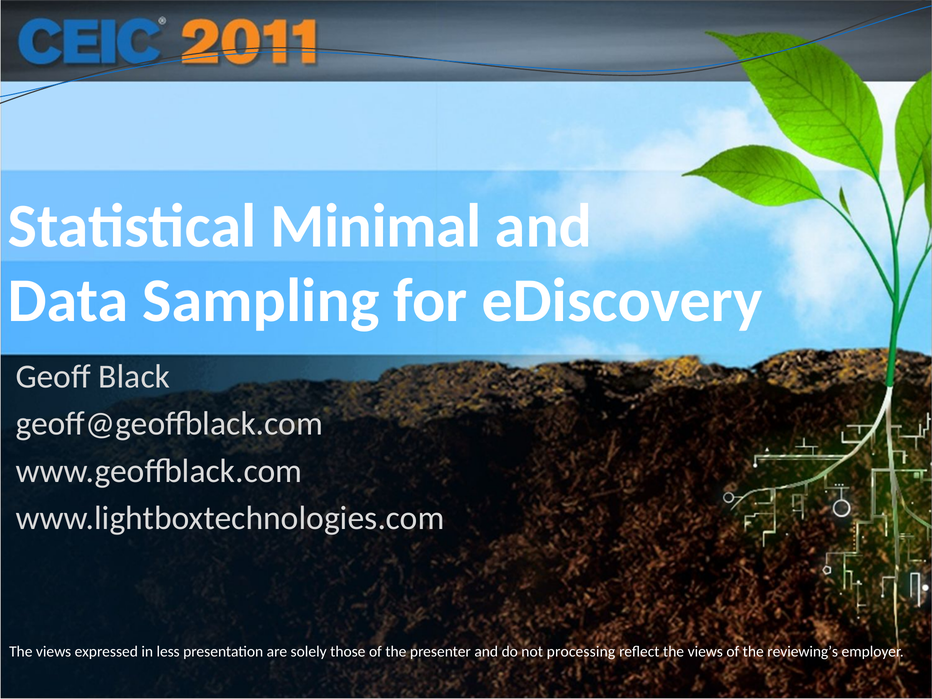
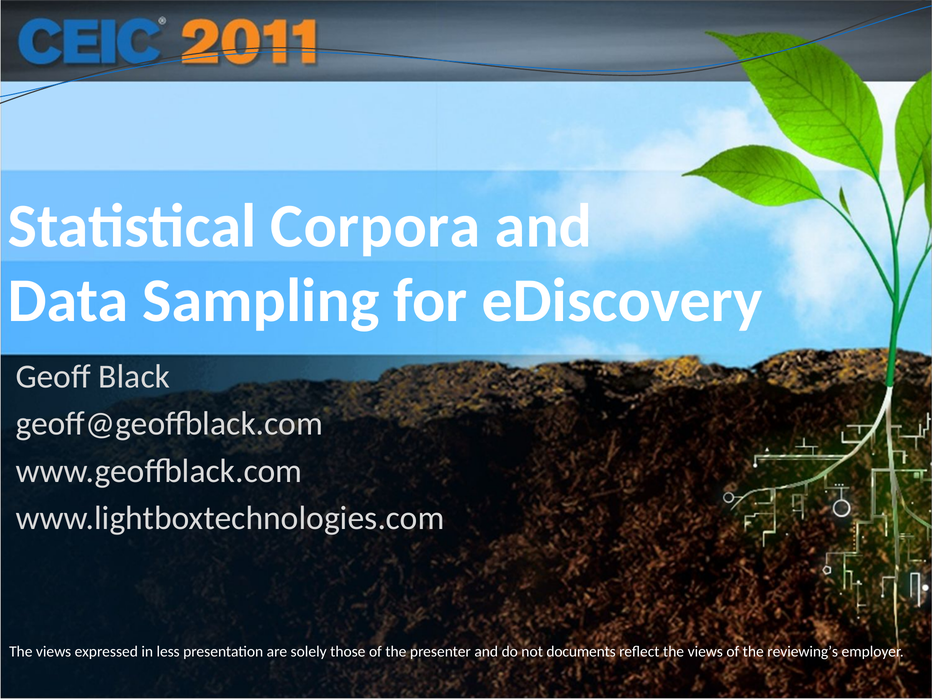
Minimal: Minimal -> Corpora (375, 226)
processing: processing -> documents (581, 652)
